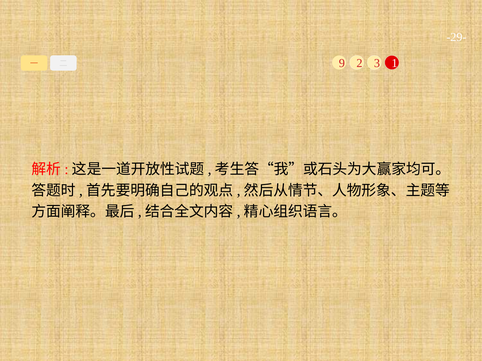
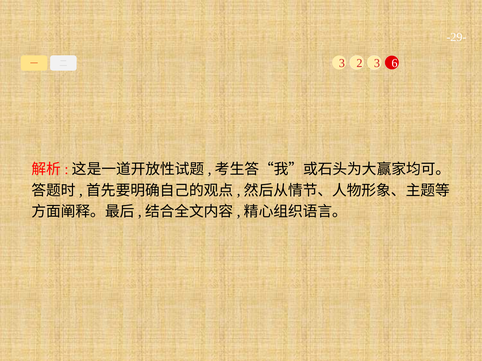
9: 9 -> 3 (342, 63)
1: 1 -> 6 (395, 63)
